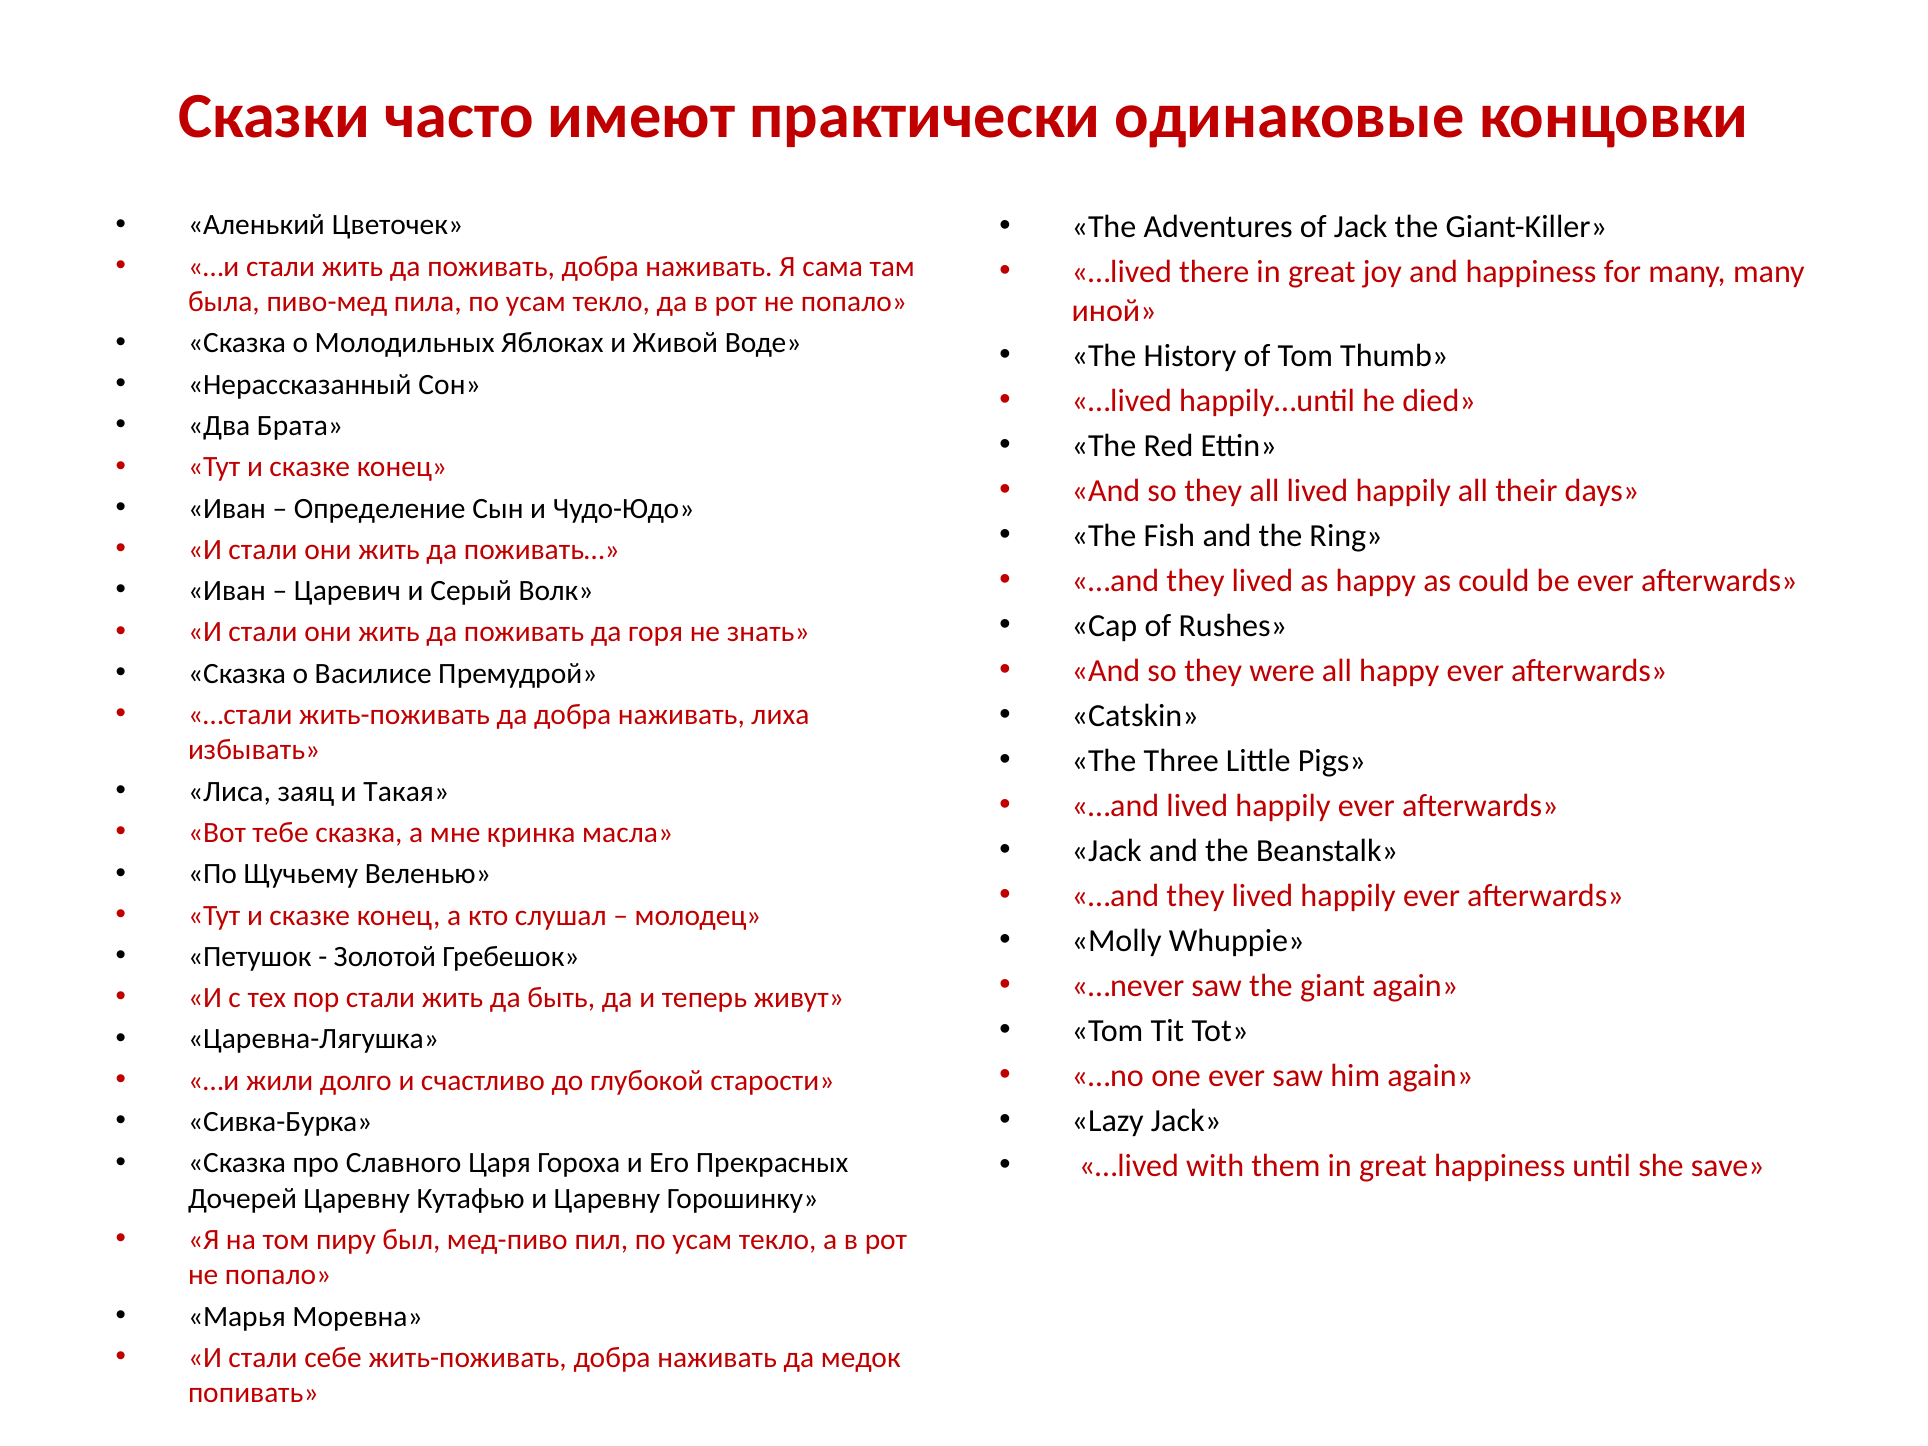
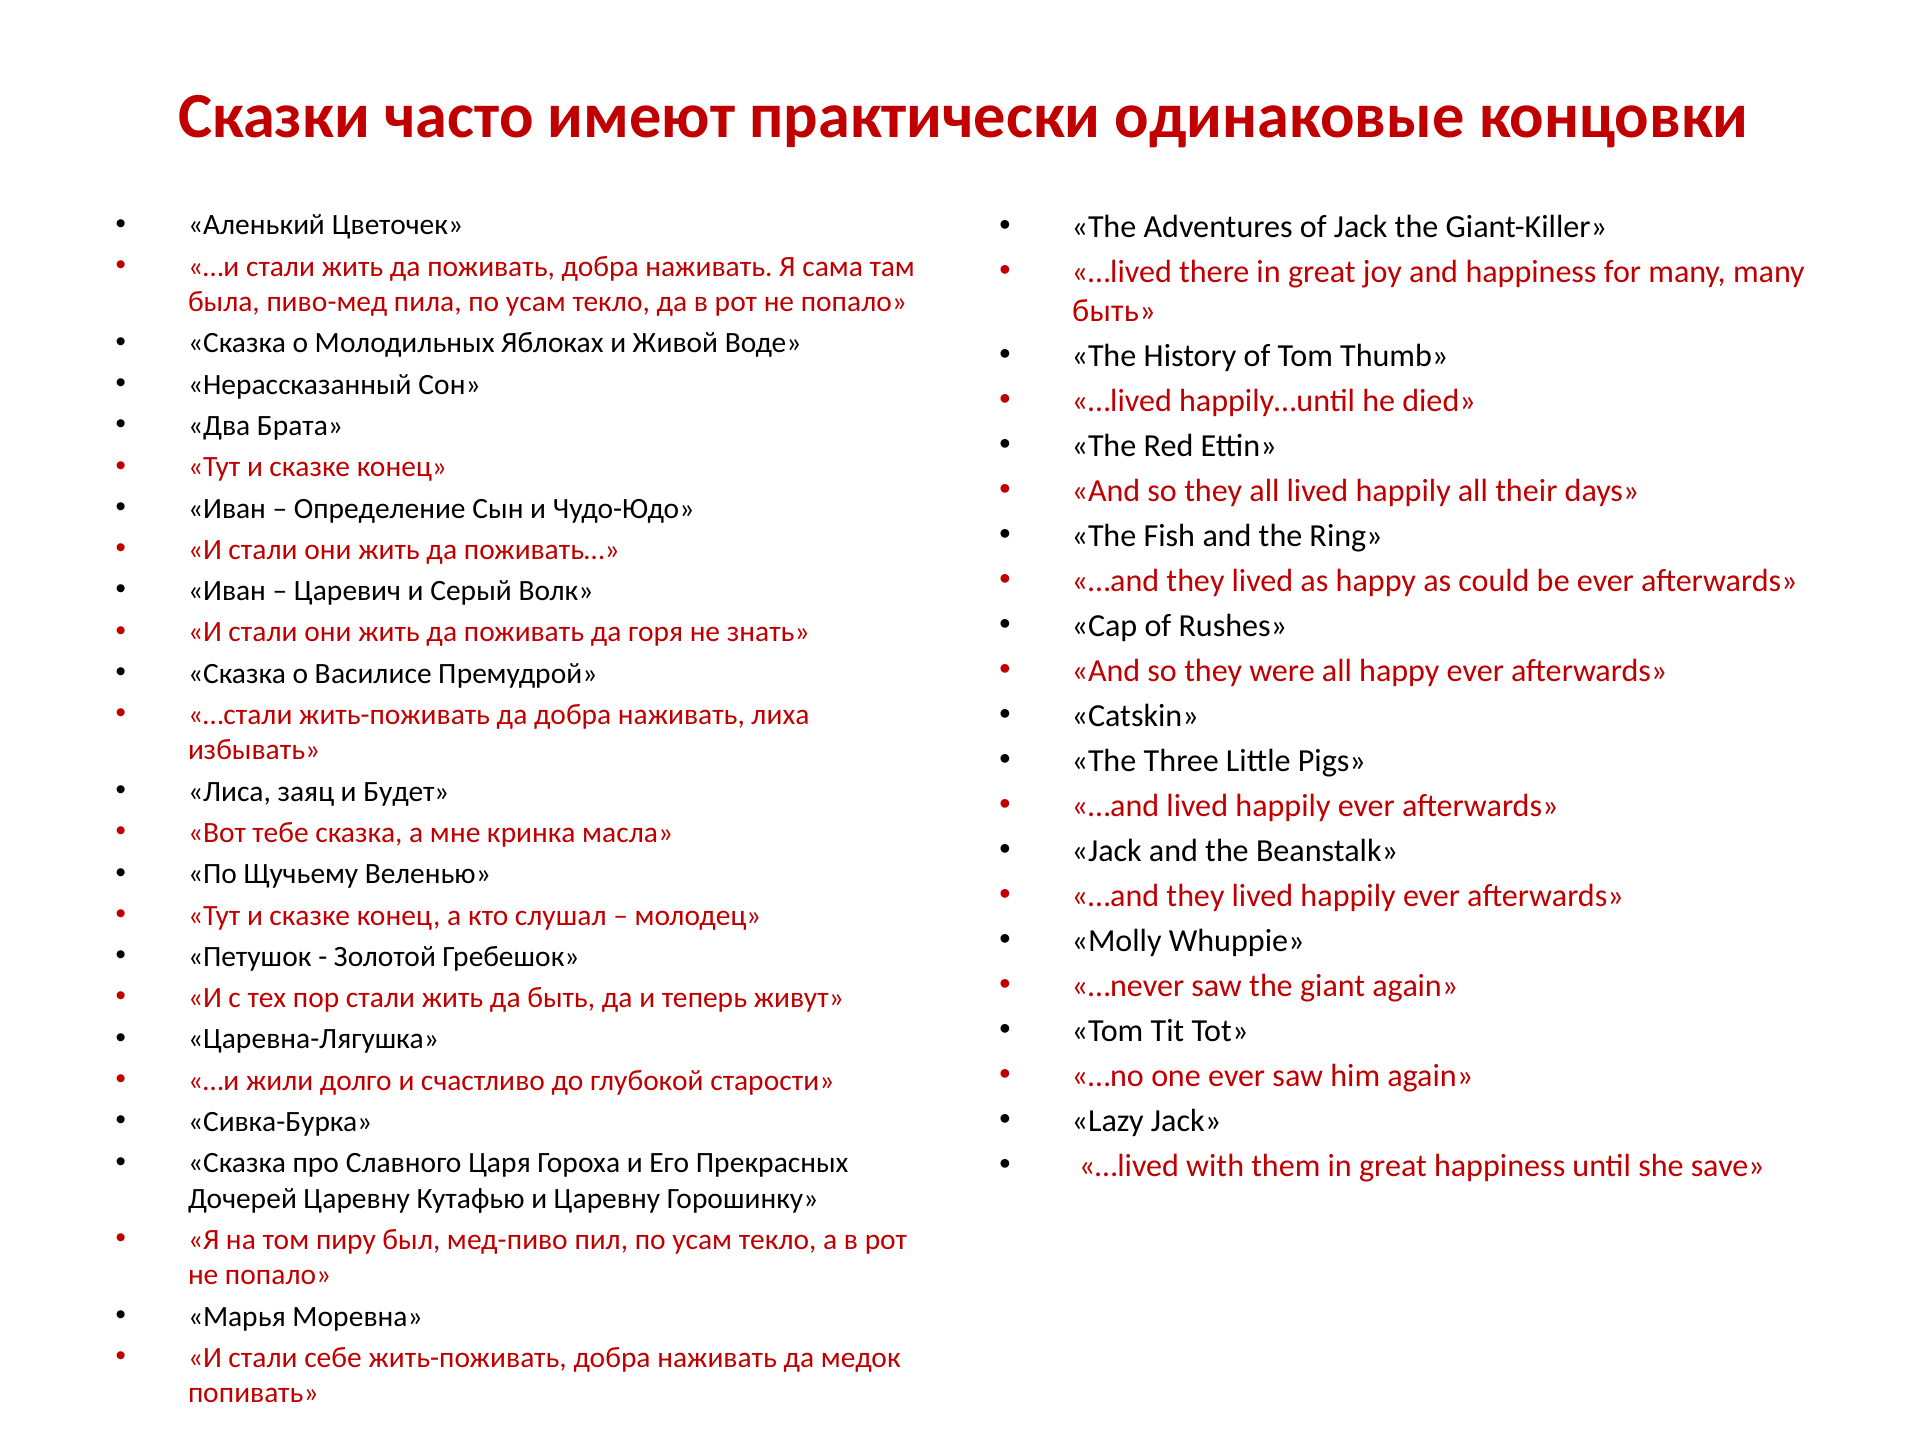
иной: иной -> быть (1114, 311)
Такая: Такая -> Будет (406, 791)
